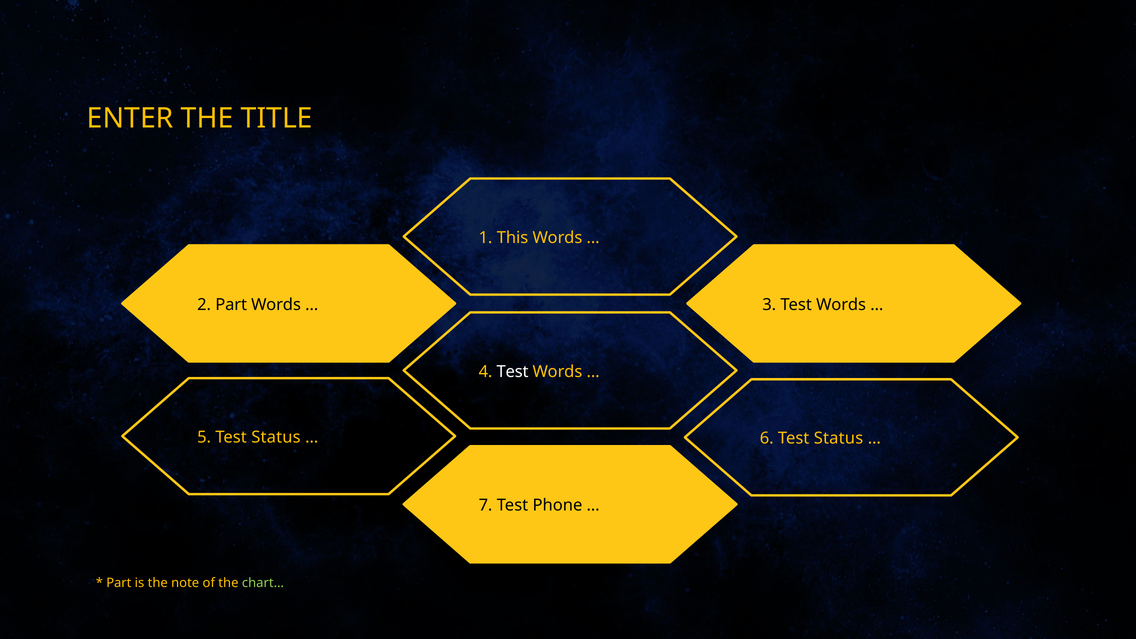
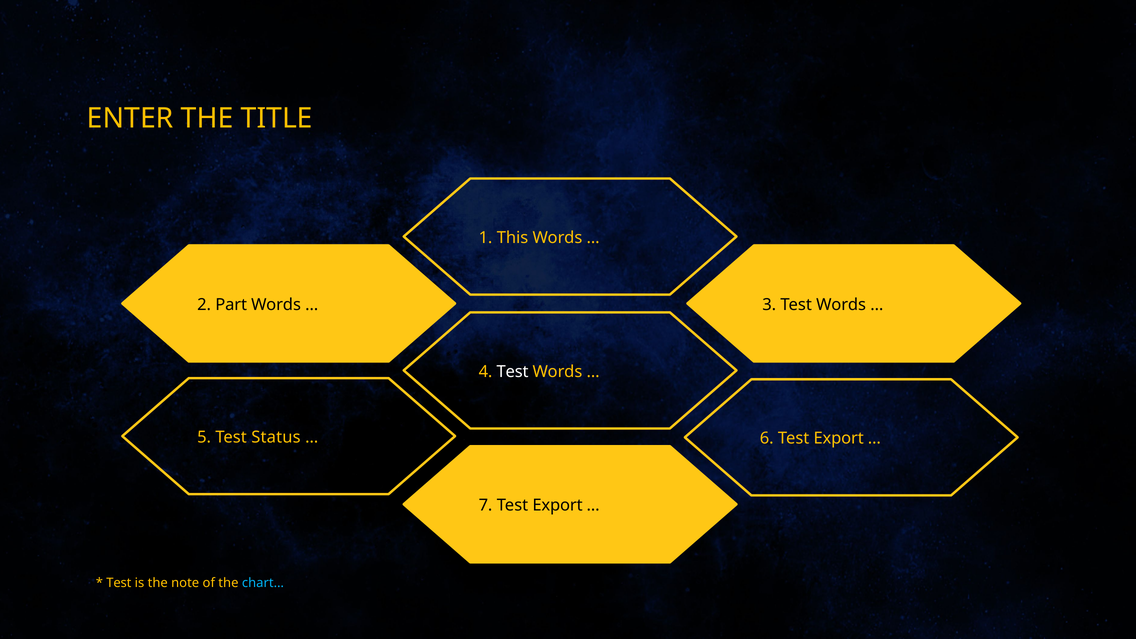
6 Test Status: Status -> Export (839, 439)
7 Test Phone: Phone -> Export (558, 505)
Part: Part -> Test (119, 583)
chart… colour: light green -> light blue (263, 583)
